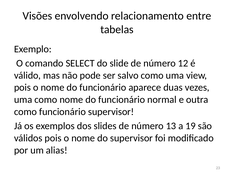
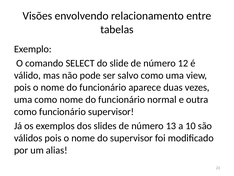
19: 19 -> 10 (191, 126)
